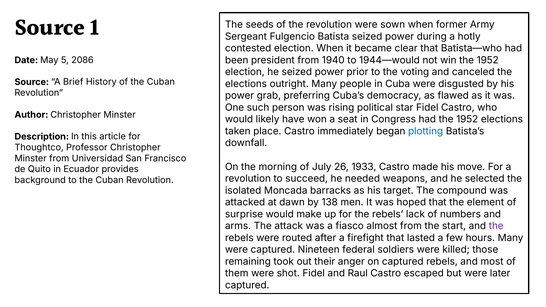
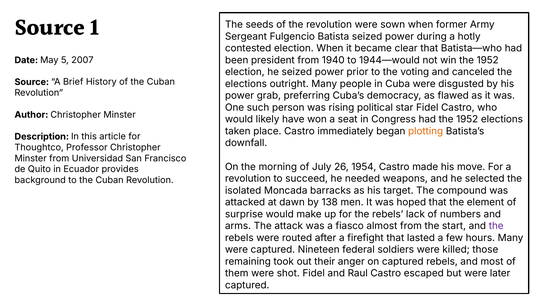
2086: 2086 -> 2007 (82, 60)
plotting colour: blue -> orange (426, 131)
1933: 1933 -> 1954 (364, 167)
